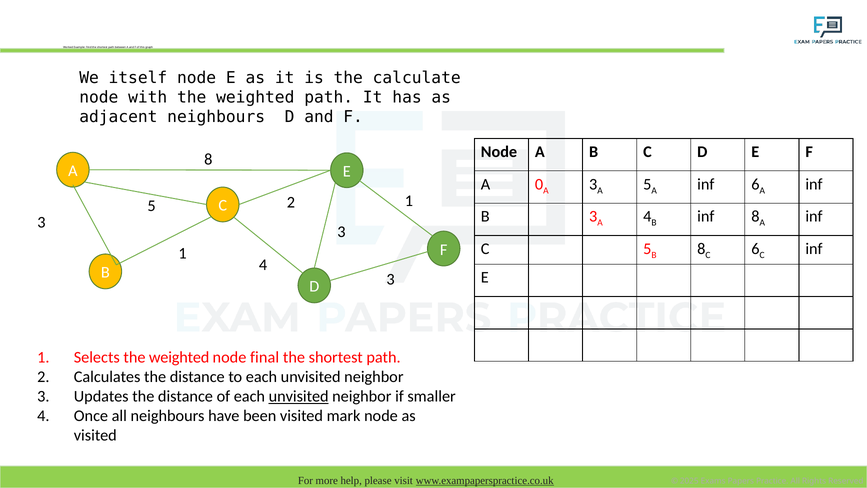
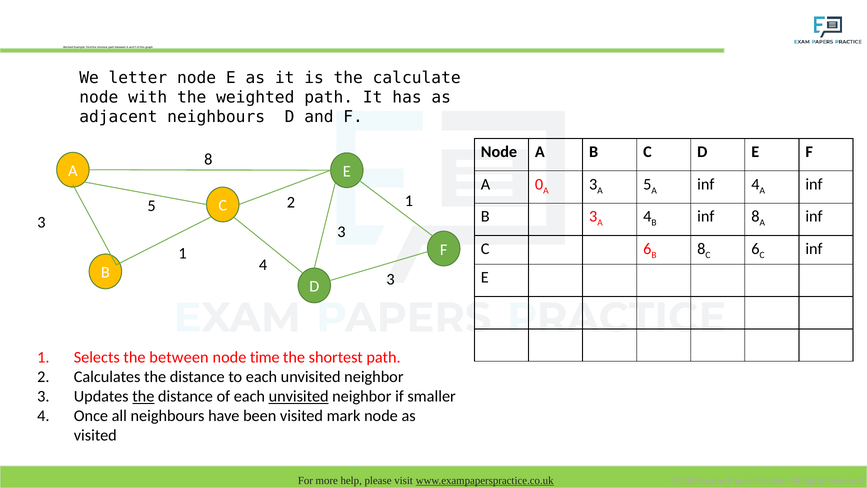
itself: itself -> letter (138, 78)
inf 6: 6 -> 4 (755, 184)
5: 5 -> 6 (647, 249)
Selects the weighted: weighted -> between (179, 357)
final: final -> time (265, 357)
the underline: none -> present (143, 396)
